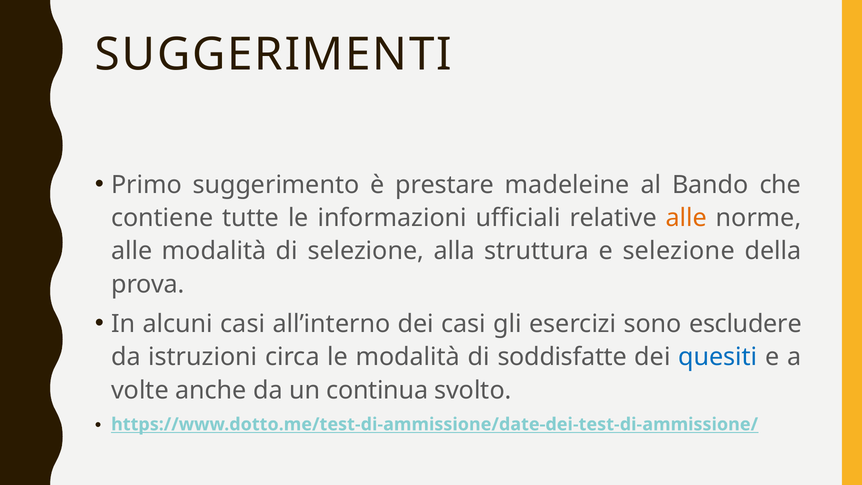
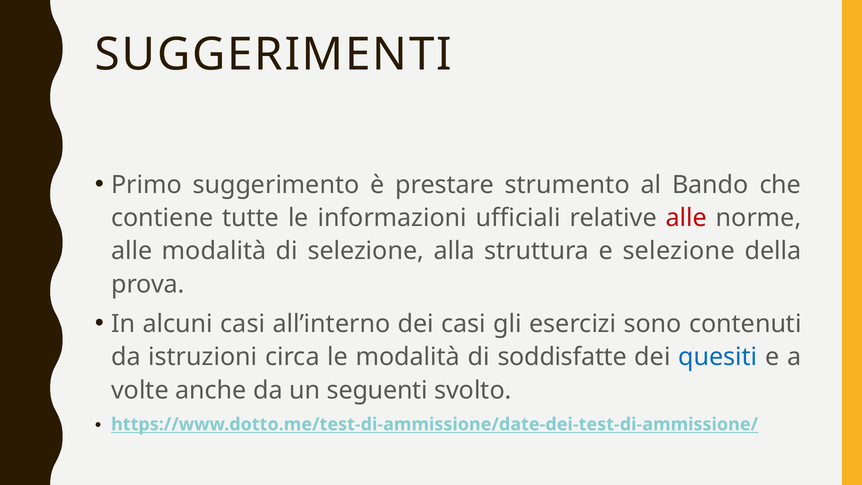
madeleine: madeleine -> strumento (567, 185)
alle colour: orange -> red (686, 218)
escludere: escludere -> contenuti (745, 324)
continua: continua -> seguenti (377, 390)
